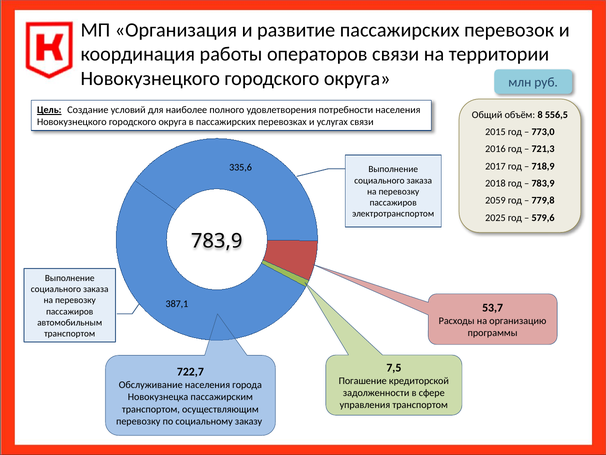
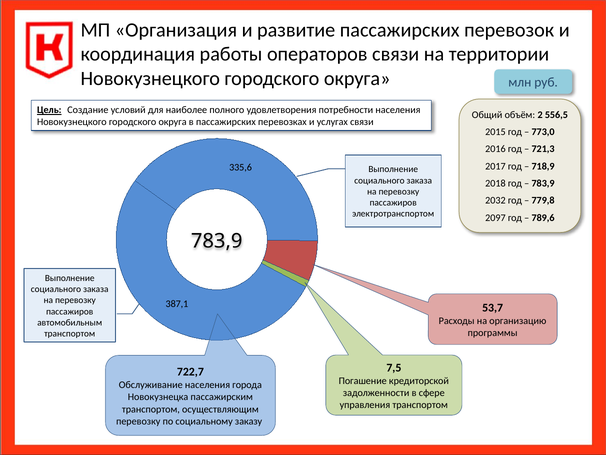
8: 8 -> 2 (540, 115)
2059: 2059 -> 2032 (495, 200)
2025: 2025 -> 2097 (495, 218)
579,6: 579,6 -> 789,6 (543, 218)
